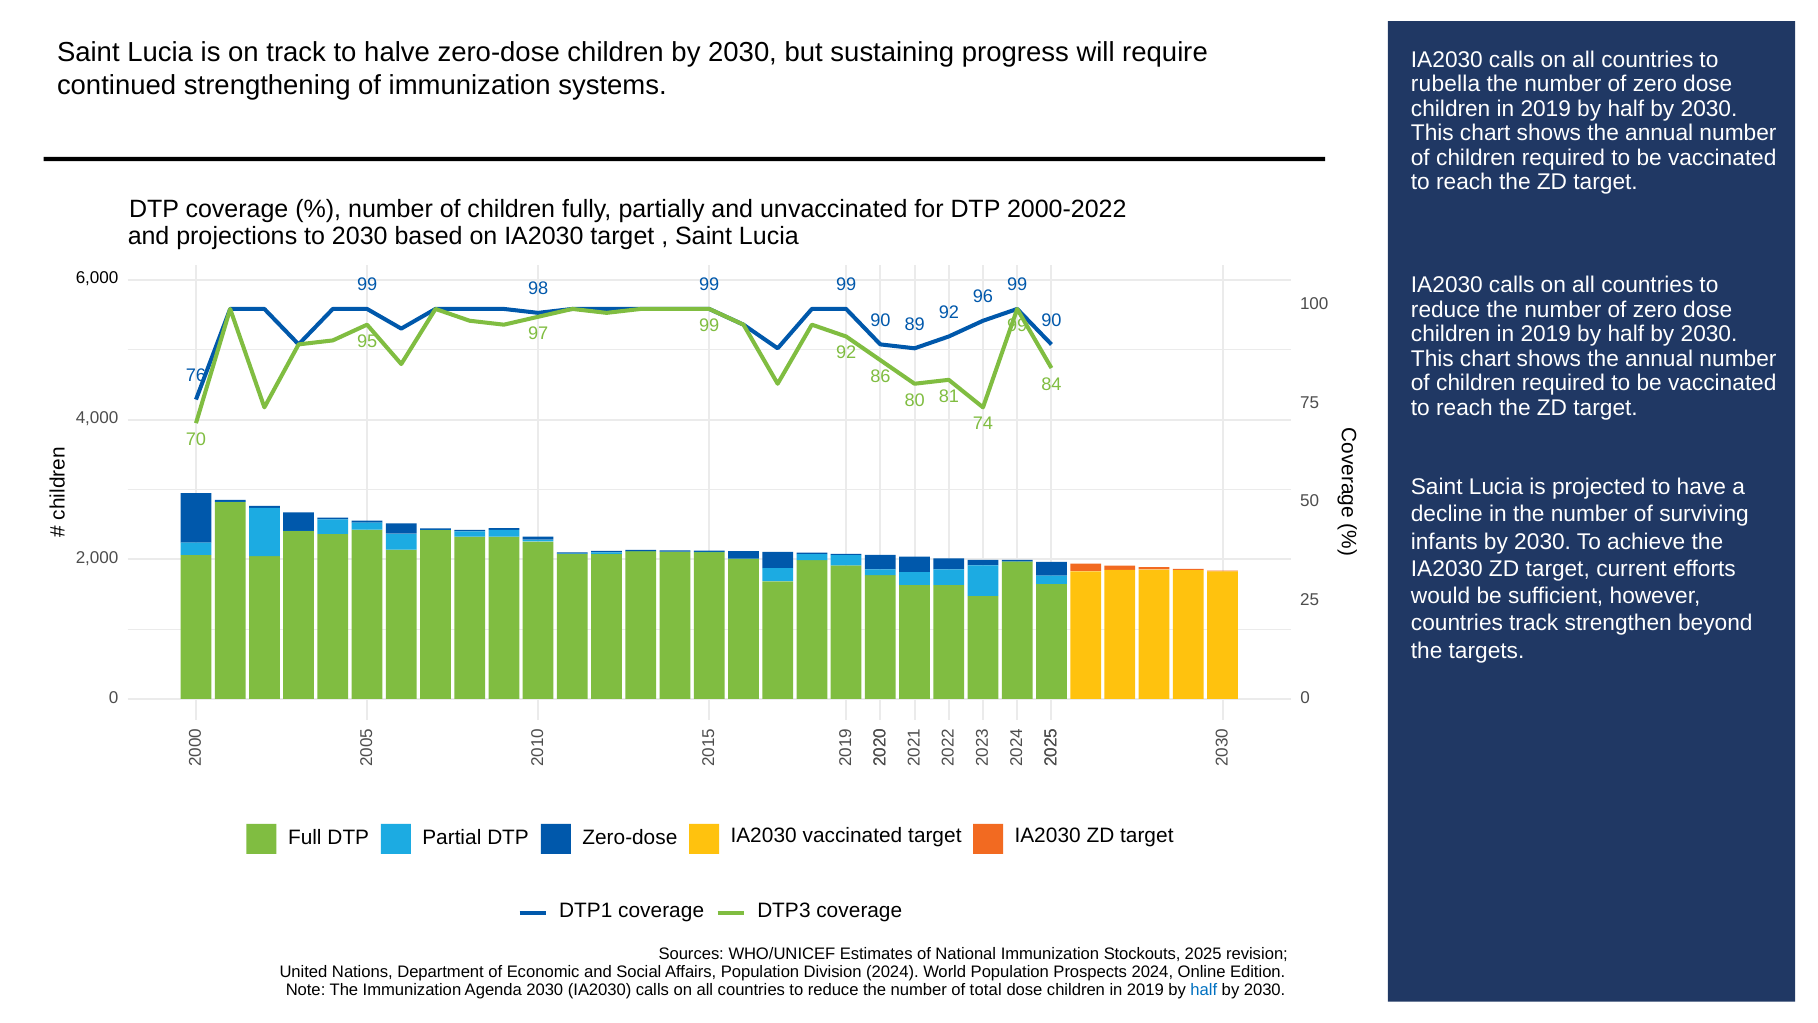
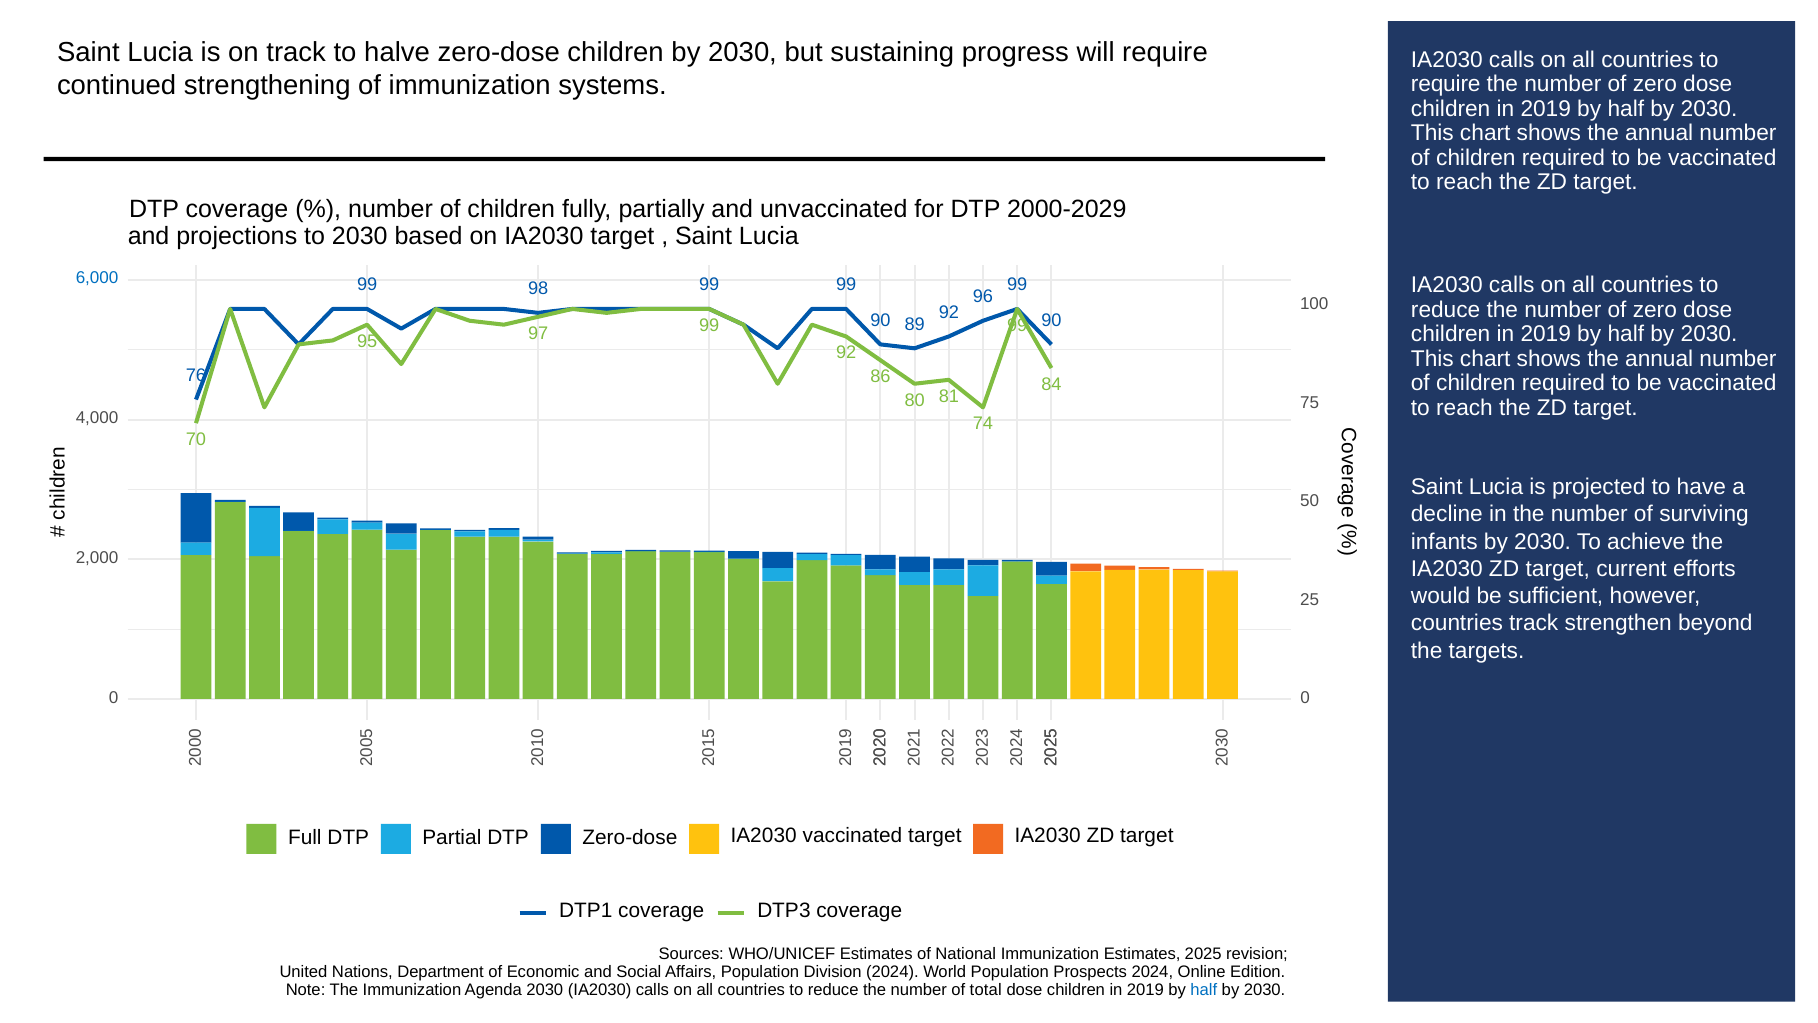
rubella: rubella -> require (1446, 84)
2000-2022: 2000-2022 -> 2000-2029 (1067, 209)
6,000 colour: black -> blue (97, 278)
Immunization Stockouts: Stockouts -> Estimates (1142, 953)
